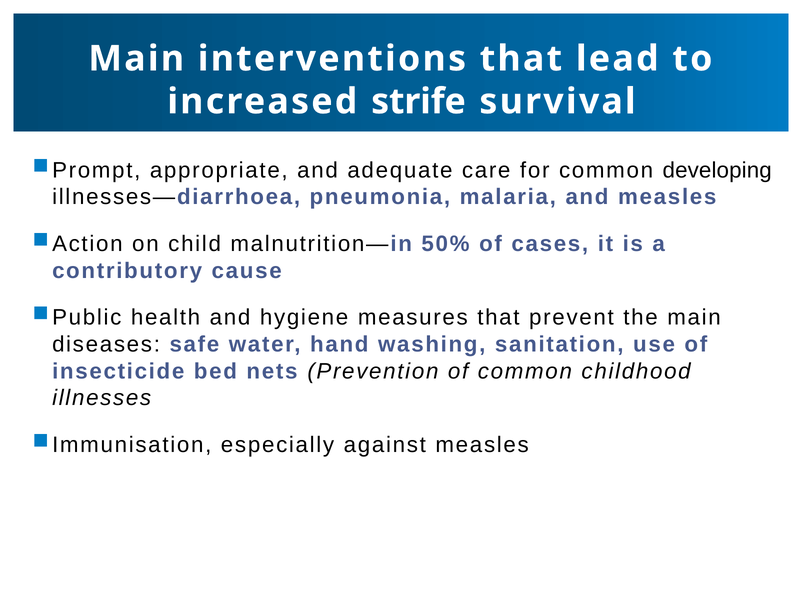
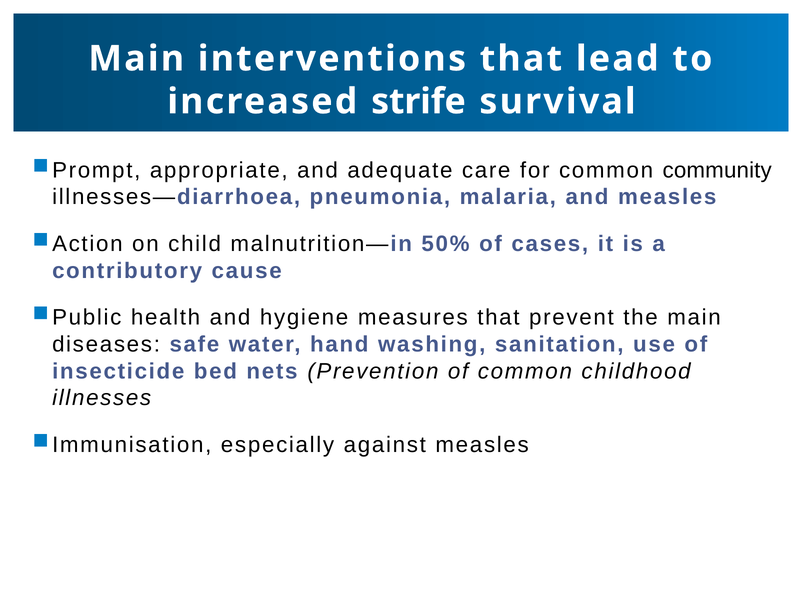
developing: developing -> community (717, 170)
